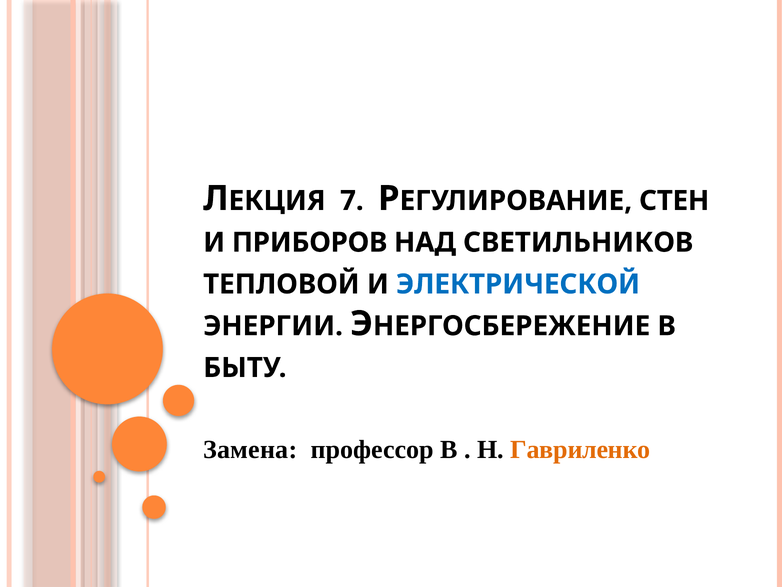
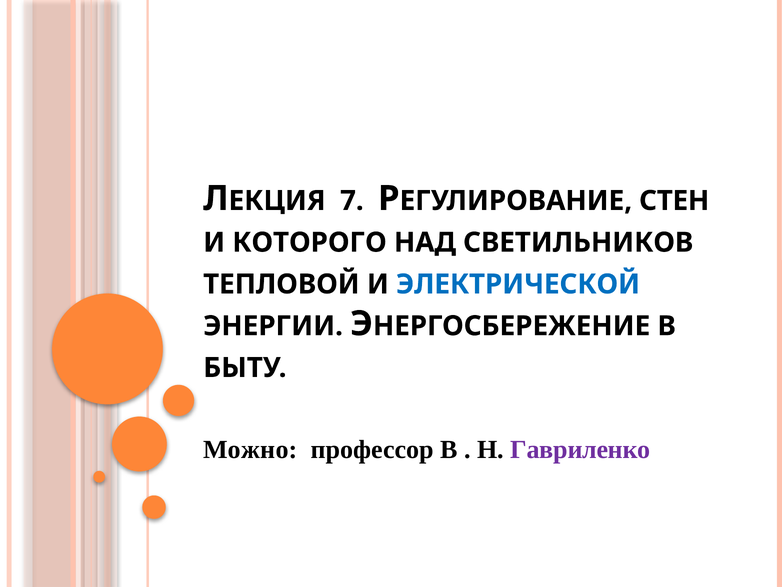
ПРИБОРОВ: ПРИБОРОВ -> КОТОРОГО (309, 242)
Замена: Замена -> Можно (250, 449)
Гавриленко colour: orange -> purple (580, 449)
